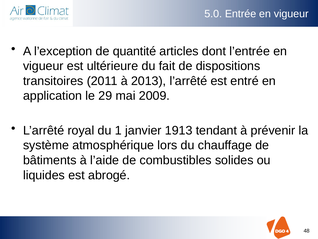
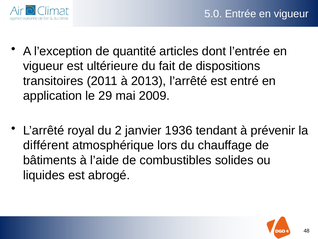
1: 1 -> 2 (118, 130)
1913: 1913 -> 1936 (179, 130)
système: système -> différent (46, 145)
